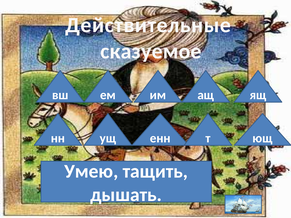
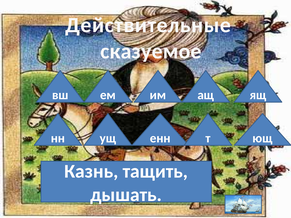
Умею: Умею -> Казнь (91, 172)
